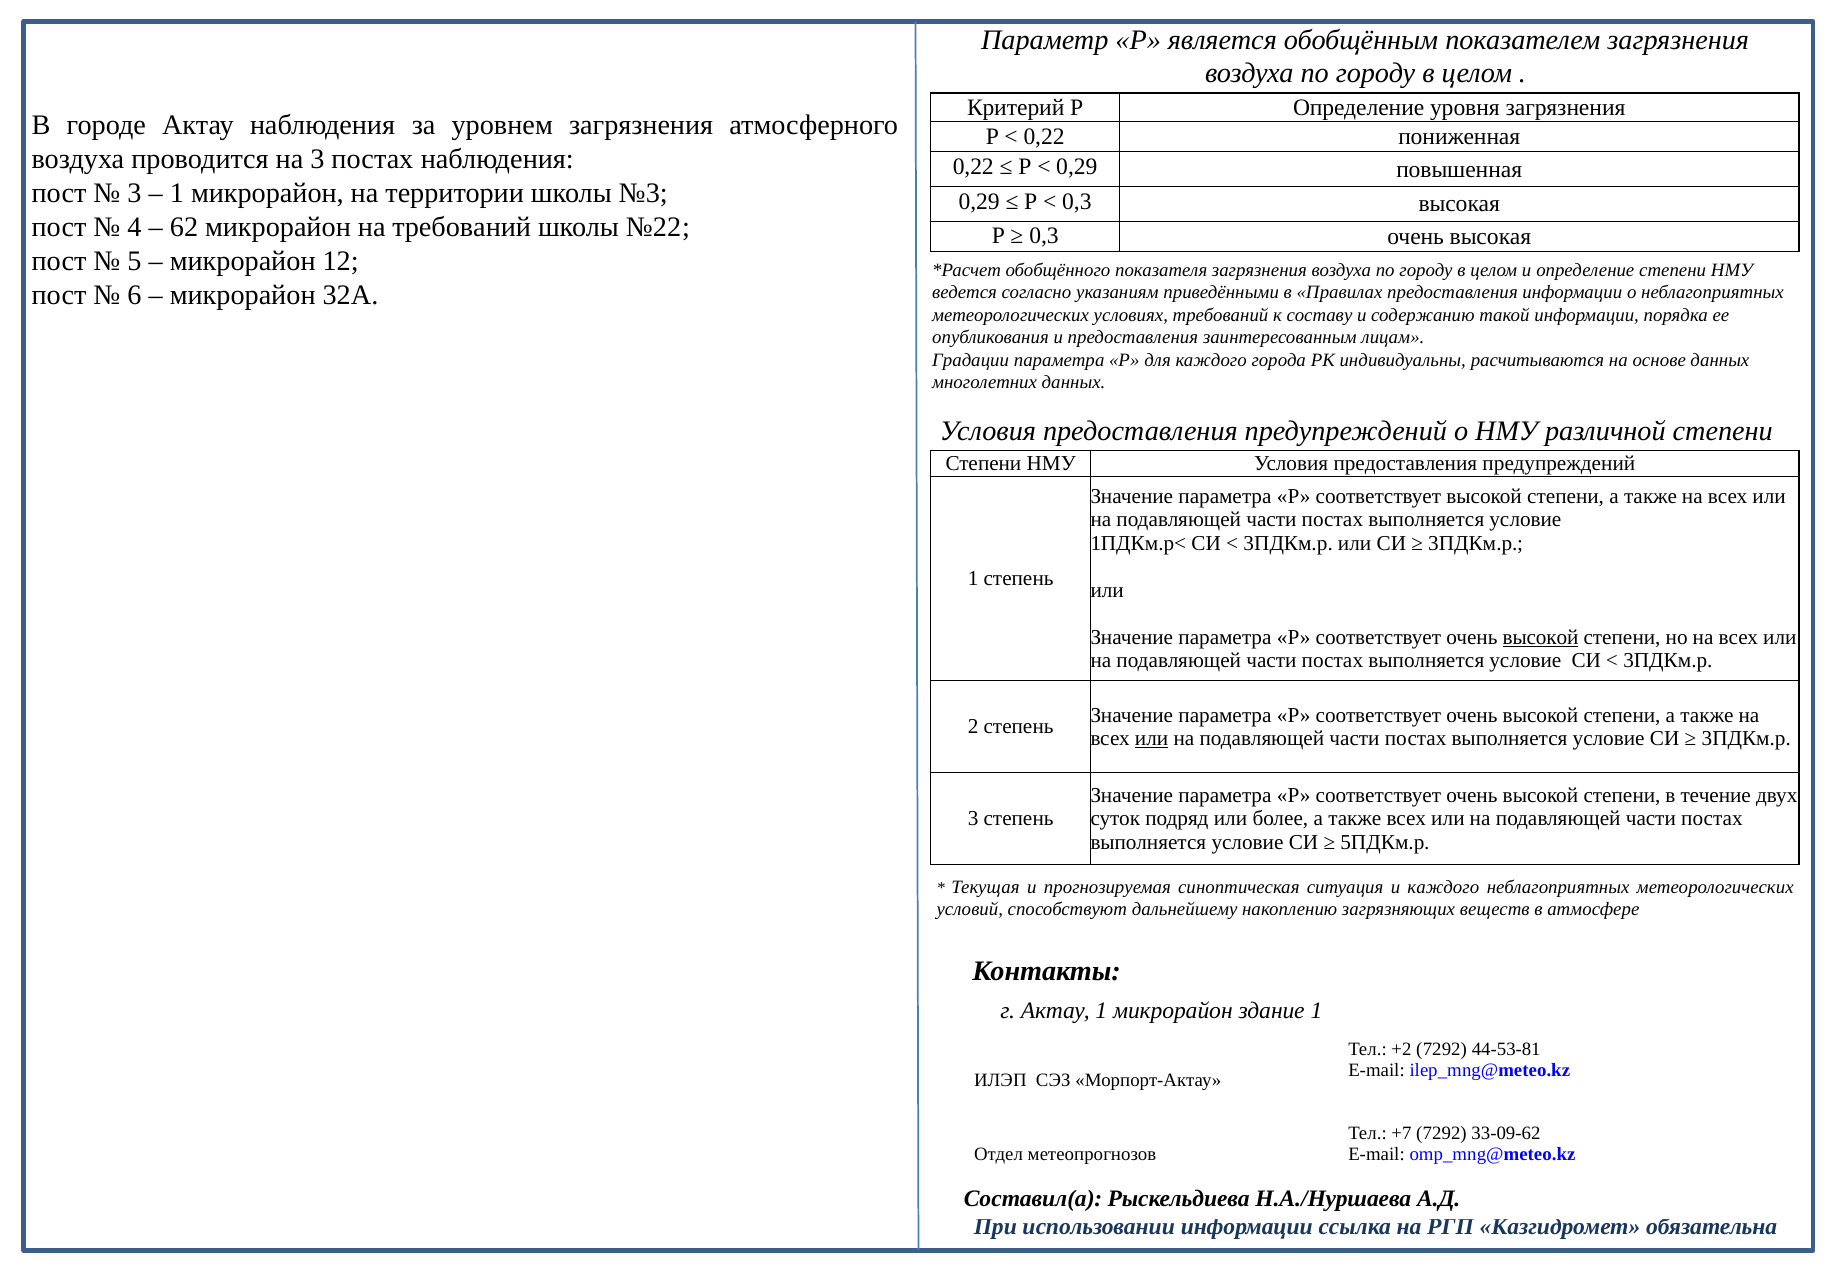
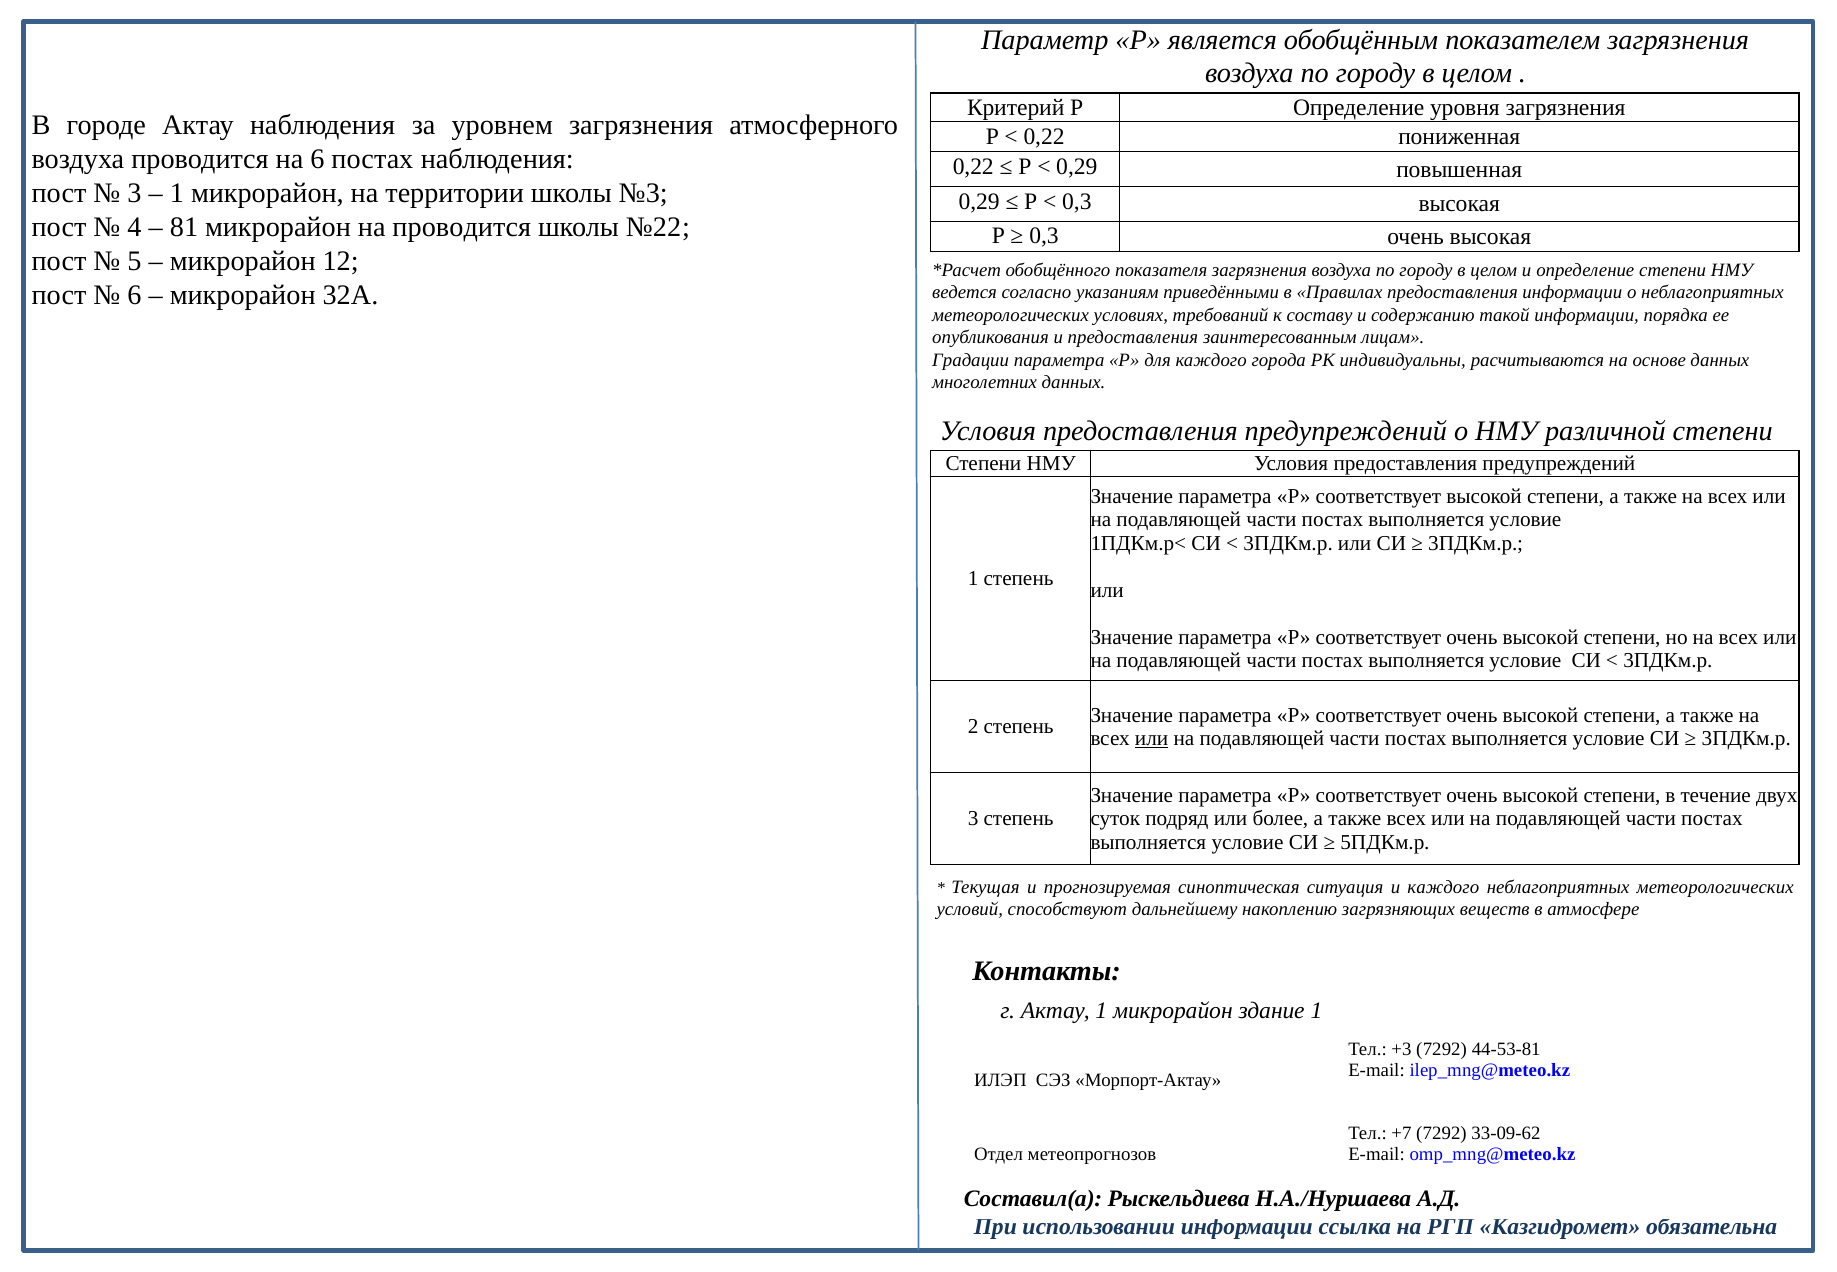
на 3: 3 -> 6 (317, 159)
62: 62 -> 81 (184, 227)
на требований: требований -> проводится (462, 227)
высокой underline: present -> none (1541, 637)
+2: +2 -> +3 (1401, 1049)
